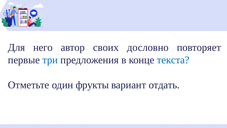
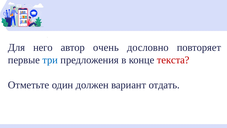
своих: своих -> очень (106, 47)
текста colour: blue -> red (173, 60)
фрукты: фрукты -> должен (92, 85)
